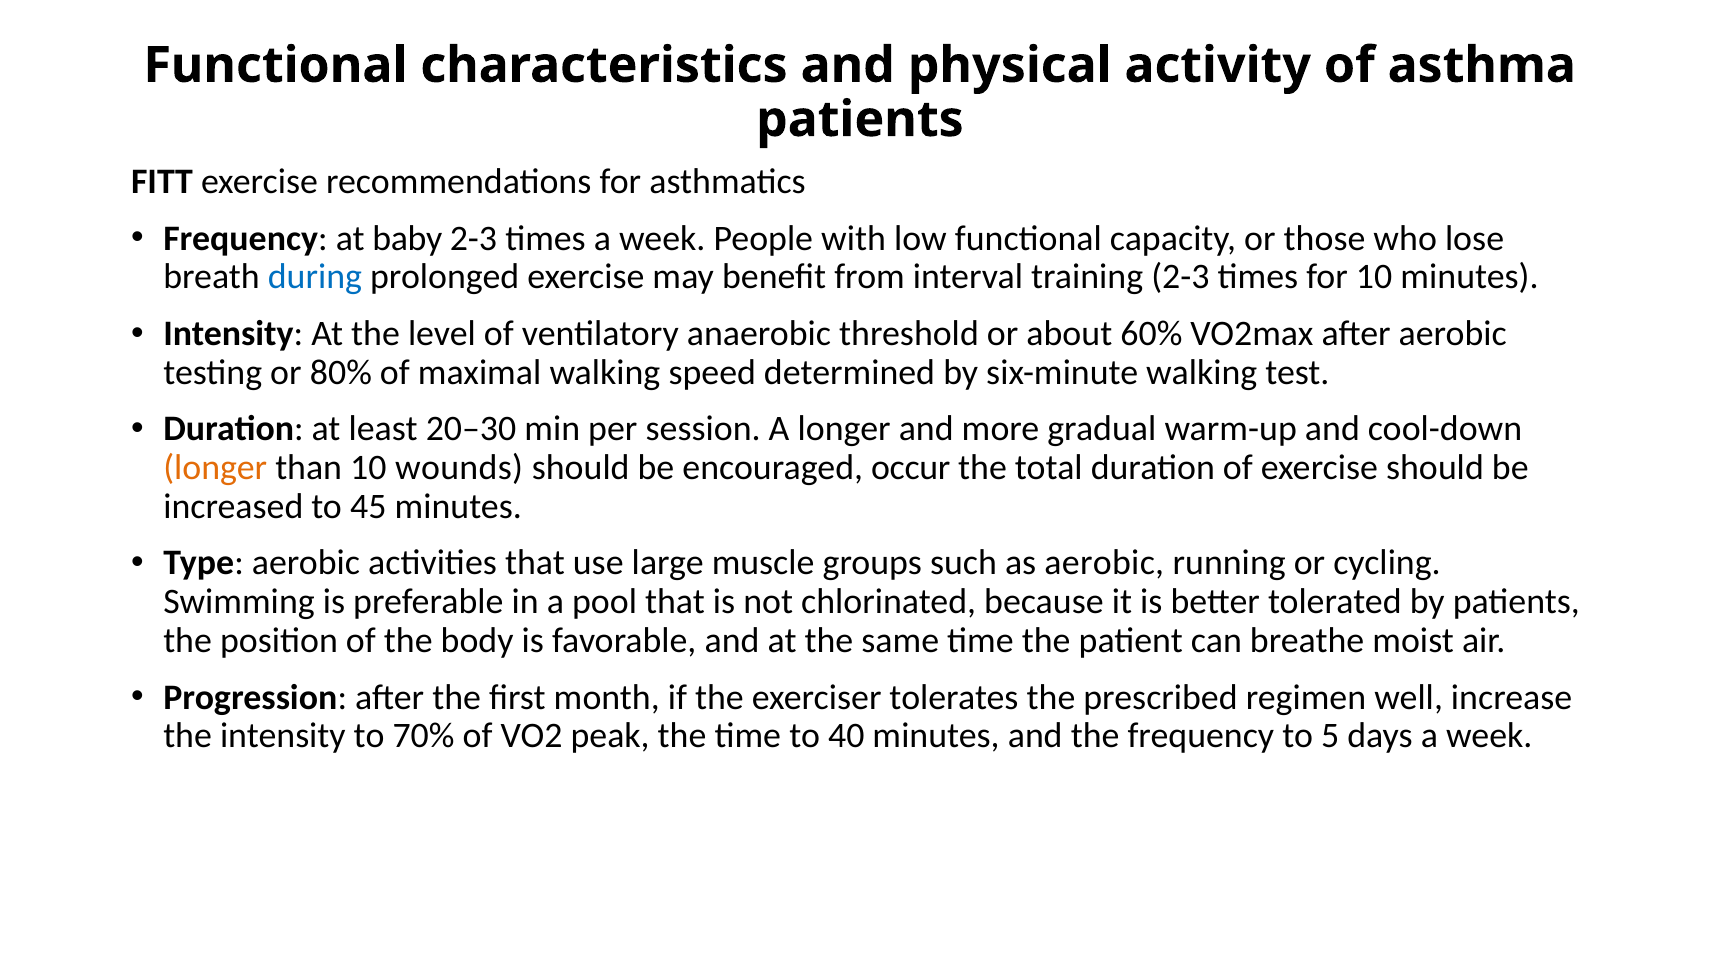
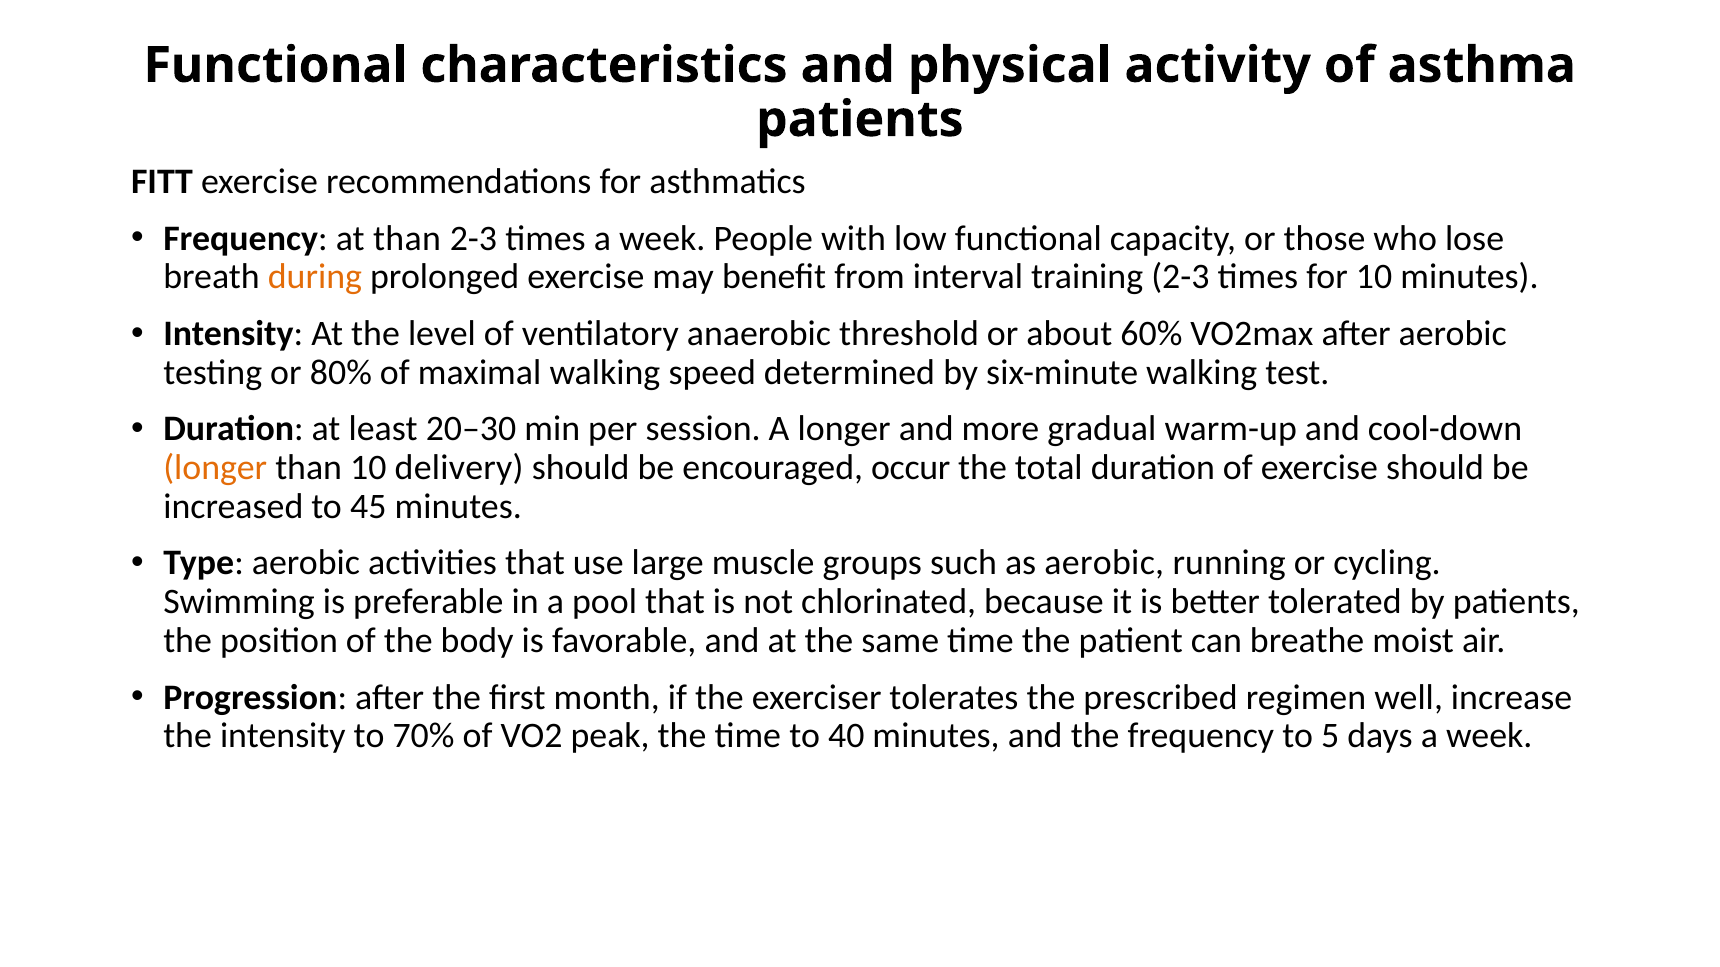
at baby: baby -> than (407, 238)
during colour: blue -> orange (315, 277)
wounds: wounds -> delivery (459, 468)
